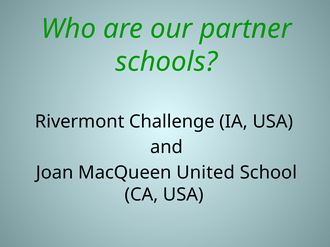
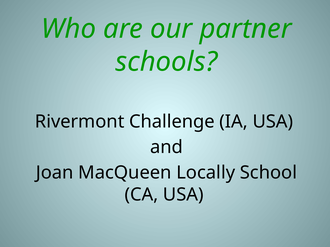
United: United -> Locally (206, 173)
